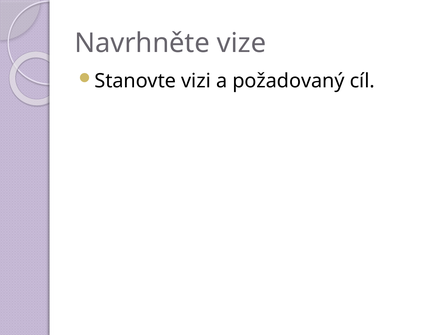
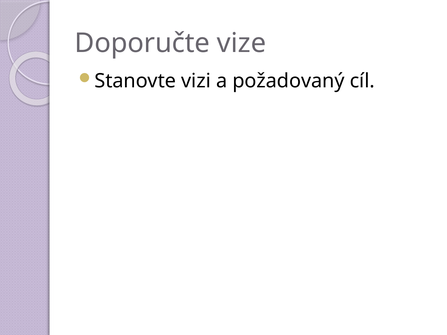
Navrhněte: Navrhněte -> Doporučte (142, 43)
